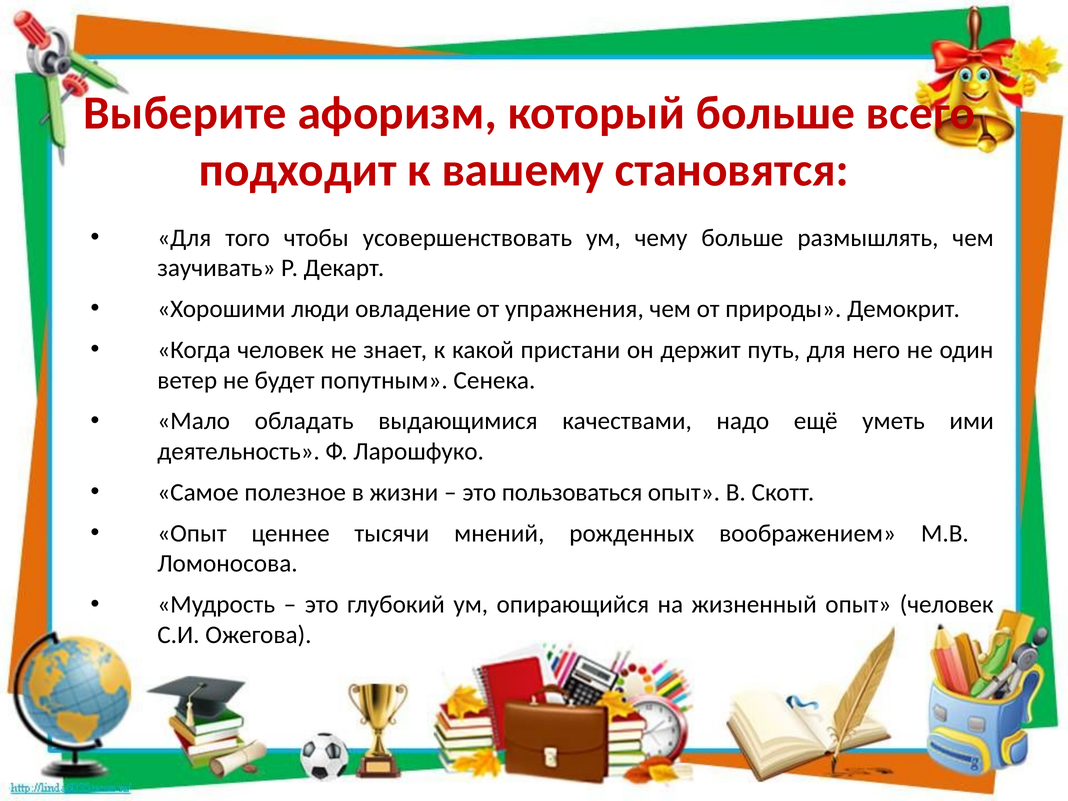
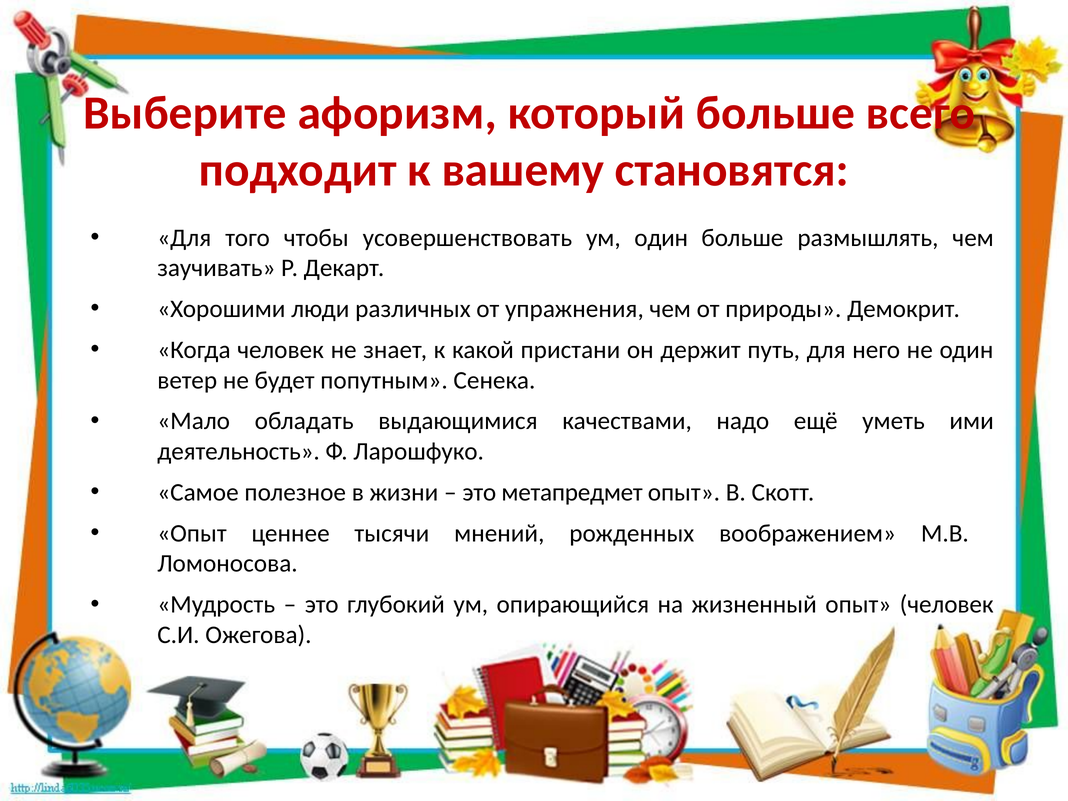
ум чему: чему -> один (661, 238)
овладение: овладение -> различных (413, 309)
пользоваться: пользоваться -> метапредмет (572, 492)
